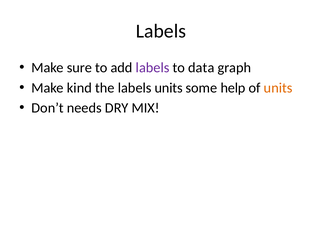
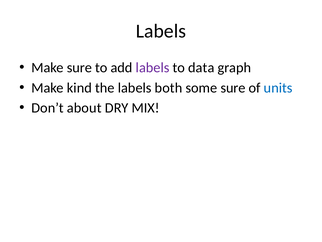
labels units: units -> both (169, 88)
some help: help -> sure (233, 88)
units colour: orange -> blue (278, 88)
needs: needs -> about (84, 108)
